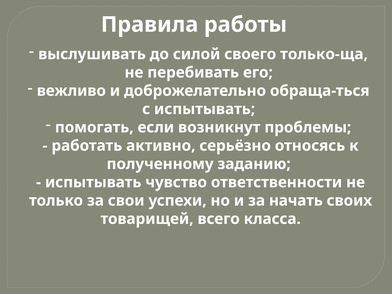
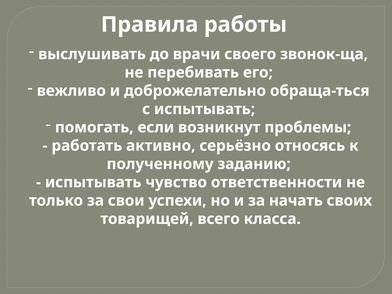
силой: силой -> врачи (197, 54)
только-ща: только-ща -> звонок-ща (324, 54)
